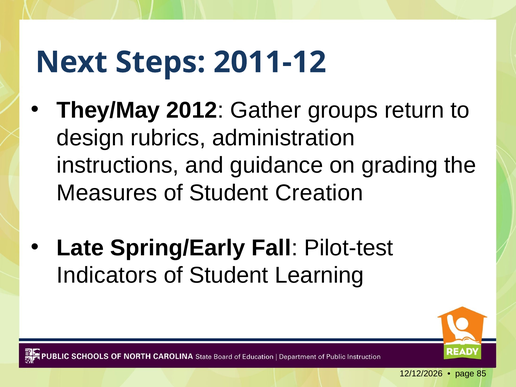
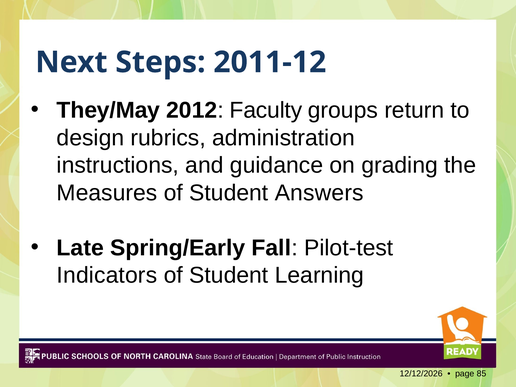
Gather: Gather -> Faculty (266, 110)
Creation: Creation -> Answers (319, 193)
